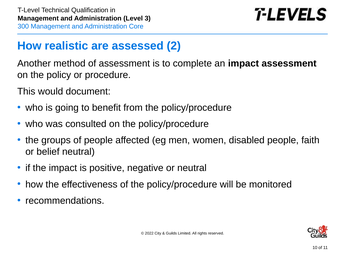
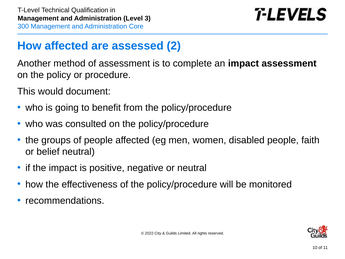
How realistic: realistic -> affected (66, 46)
